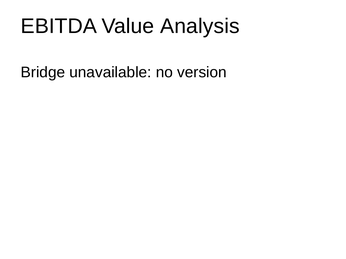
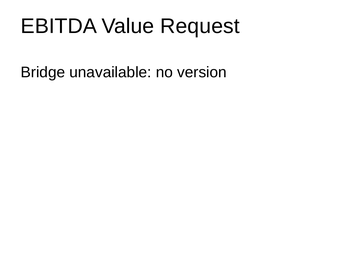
Analysis: Analysis -> Request (200, 26)
